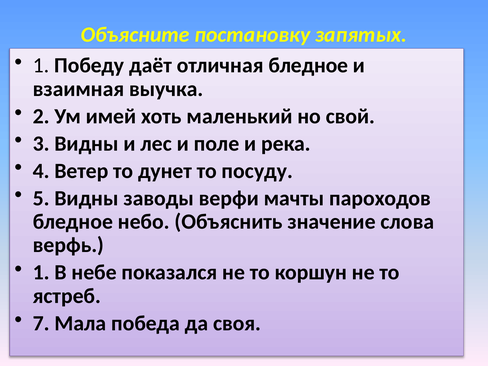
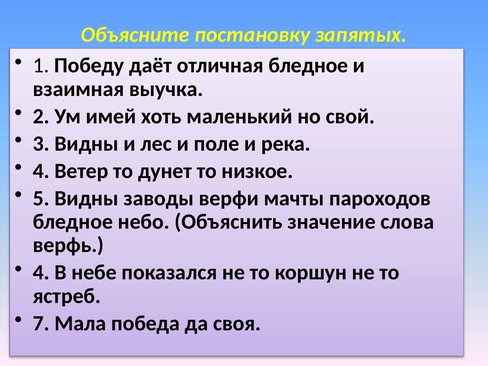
посуду: посуду -> низкое (257, 171)
1: 1 -> 4 (41, 272)
